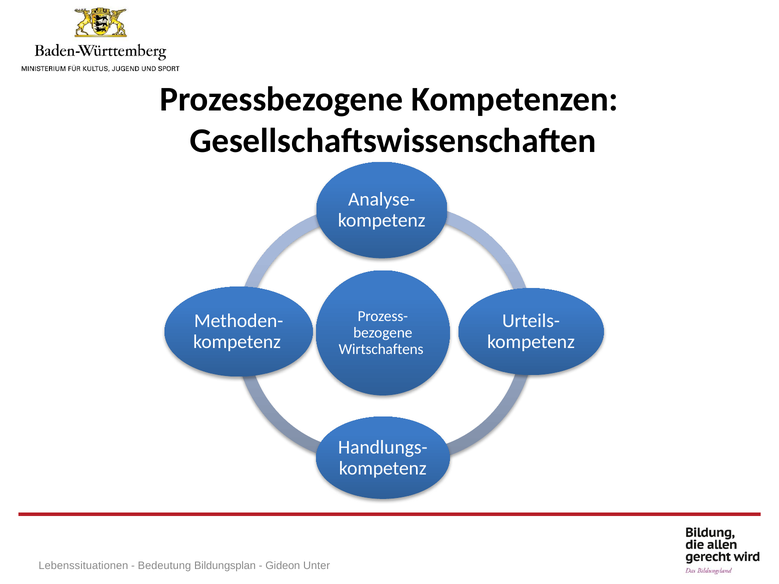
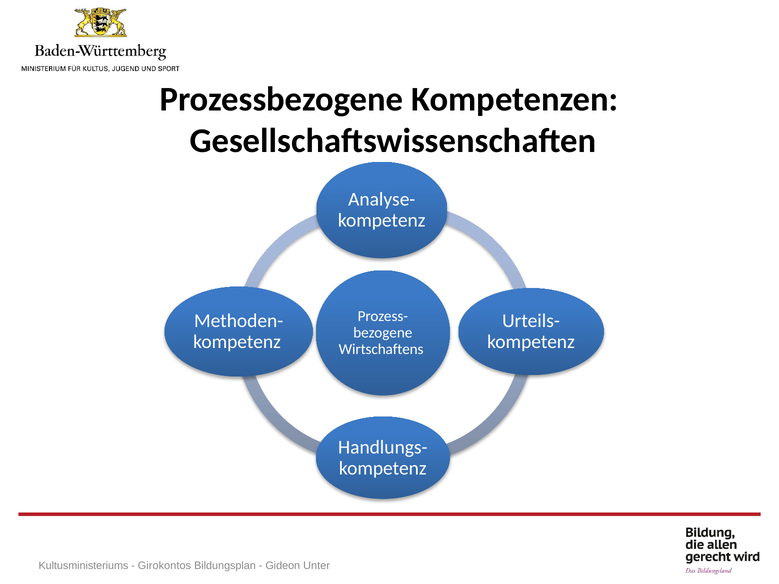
Lebenssituationen: Lebenssituationen -> Kultusministeriums (83, 566)
Bedeutung: Bedeutung -> Girokontos (164, 566)
